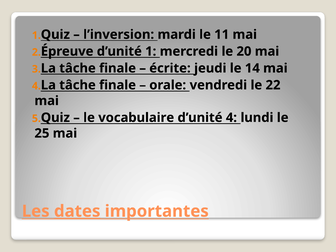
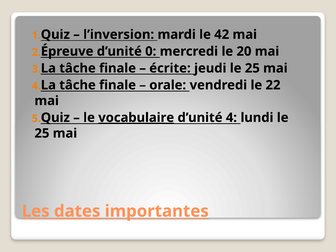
11: 11 -> 42 (222, 35)
d’unité 1: 1 -> 0 (151, 51)
jeudi le 14: 14 -> 25 (252, 68)
vocabulaire underline: none -> present (136, 118)
